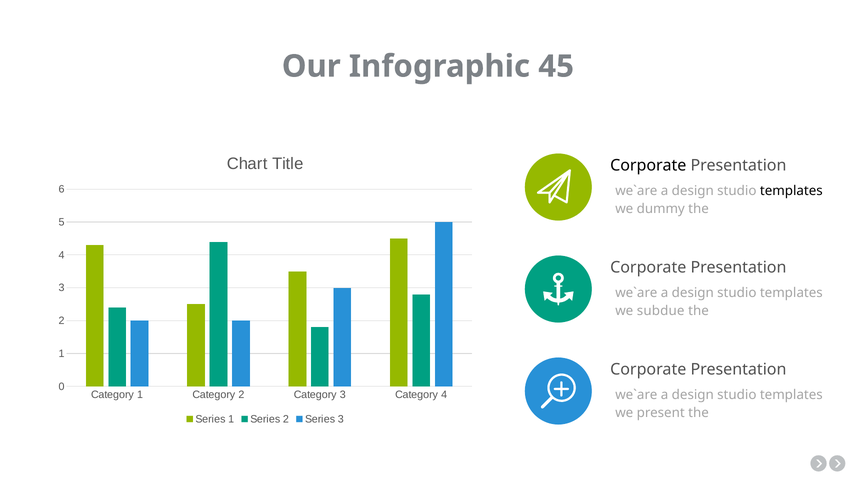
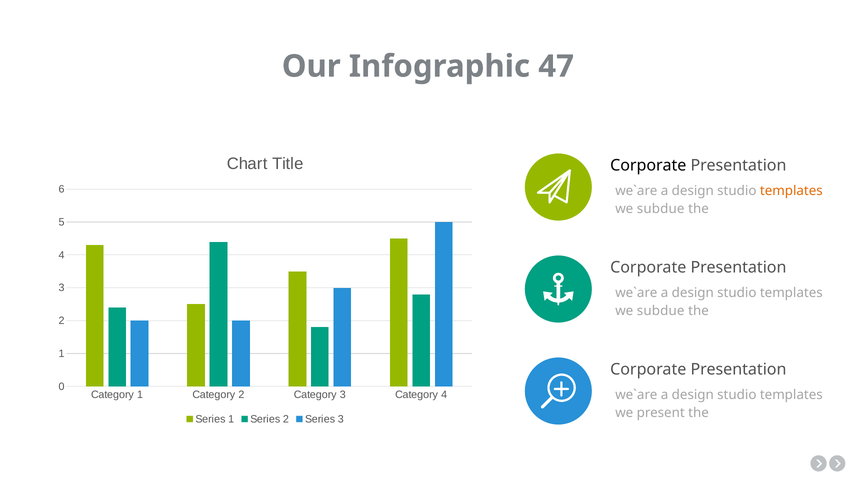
45: 45 -> 47 (556, 66)
templates colour: black -> orange (791, 191)
dummy: dummy -> subdue (661, 209)
